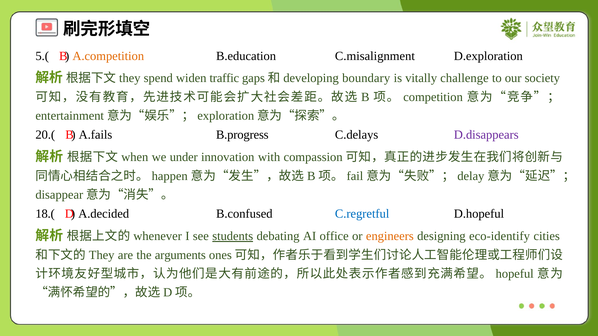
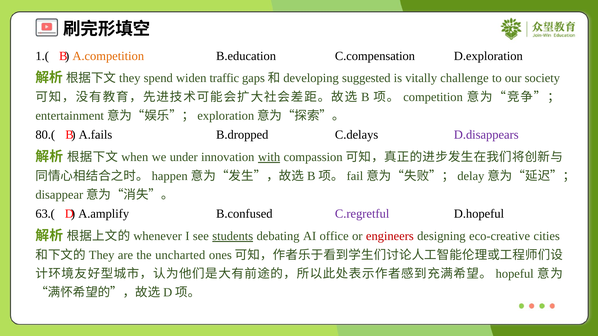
5.(: 5.( -> 1.( (42, 56)
C.misalignment: C.misalignment -> C.compensation (375, 56)
boundary: boundary -> suggested (366, 78)
20.(: 20.( -> 80.( (45, 135)
B.progress: B.progress -> B.dropped (242, 135)
with underline: none -> present (269, 157)
18.(: 18.( -> 63.( (45, 214)
A.decided: A.decided -> A.amplify (104, 214)
C.regretful colour: blue -> purple (362, 214)
engineers colour: orange -> red (390, 236)
eco-identify: eco-identify -> eco-creative (500, 236)
arguments: arguments -> uncharted (180, 255)
